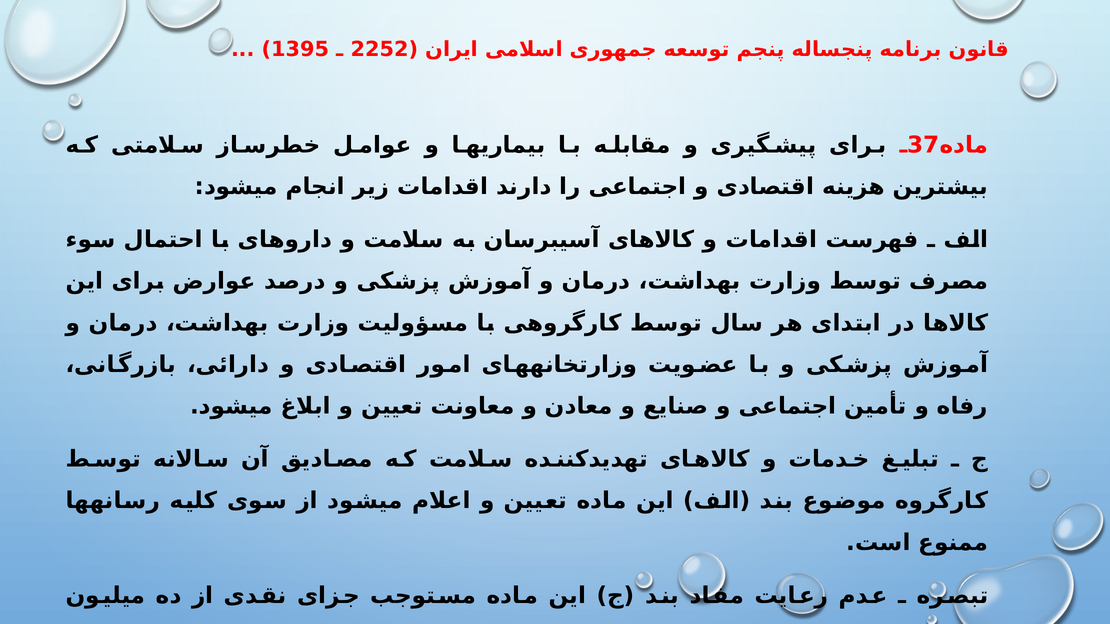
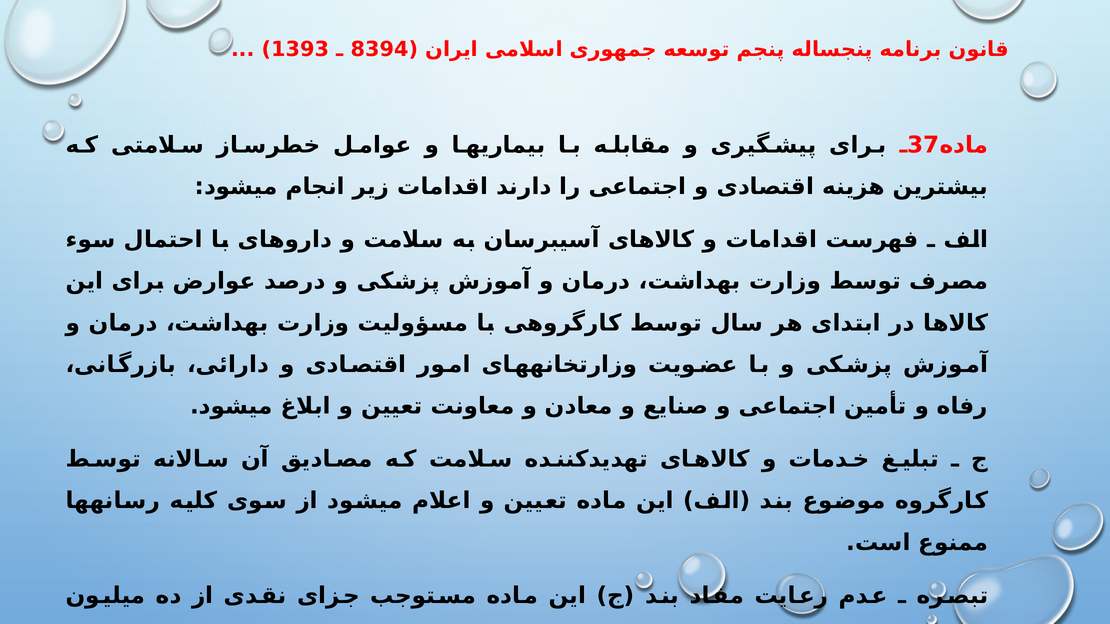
1395: 1395 -> 1393 (300, 50)
2252: 2252 -> 8394 (380, 50)
